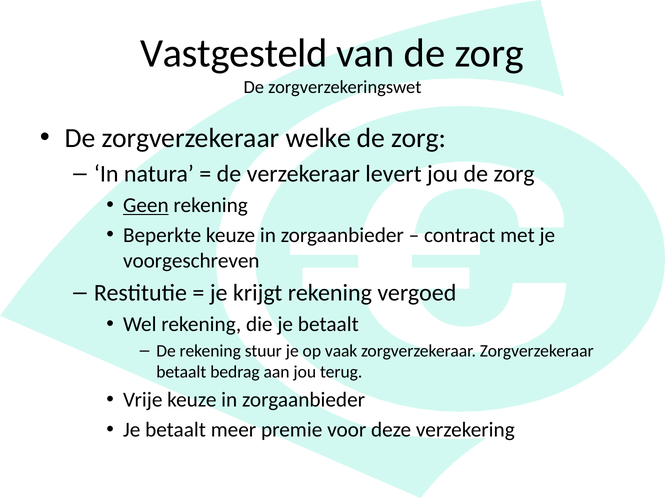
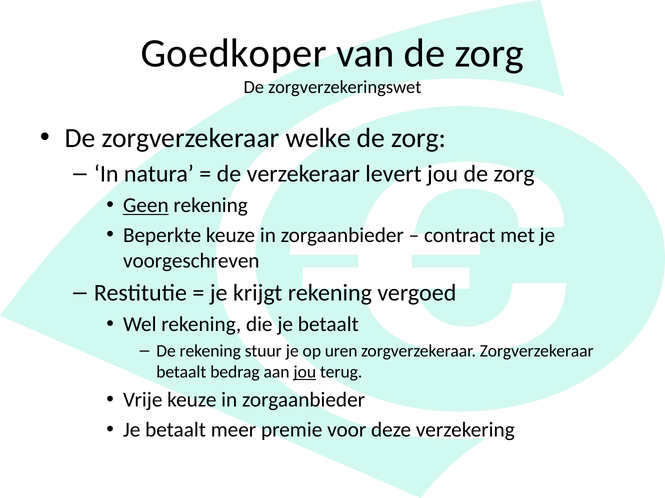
Vastgesteld: Vastgesteld -> Goedkoper (234, 53)
vaak: vaak -> uren (341, 352)
jou underline: none -> present (305, 373)
